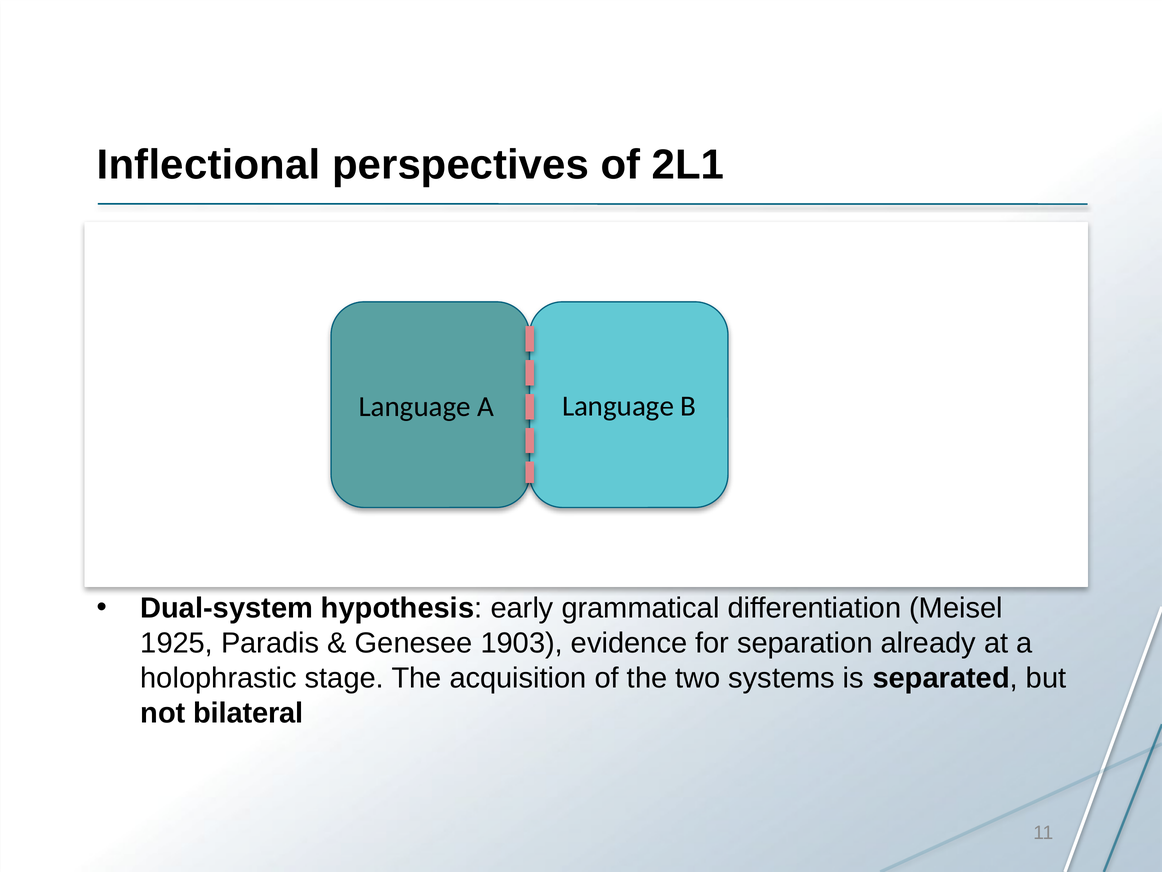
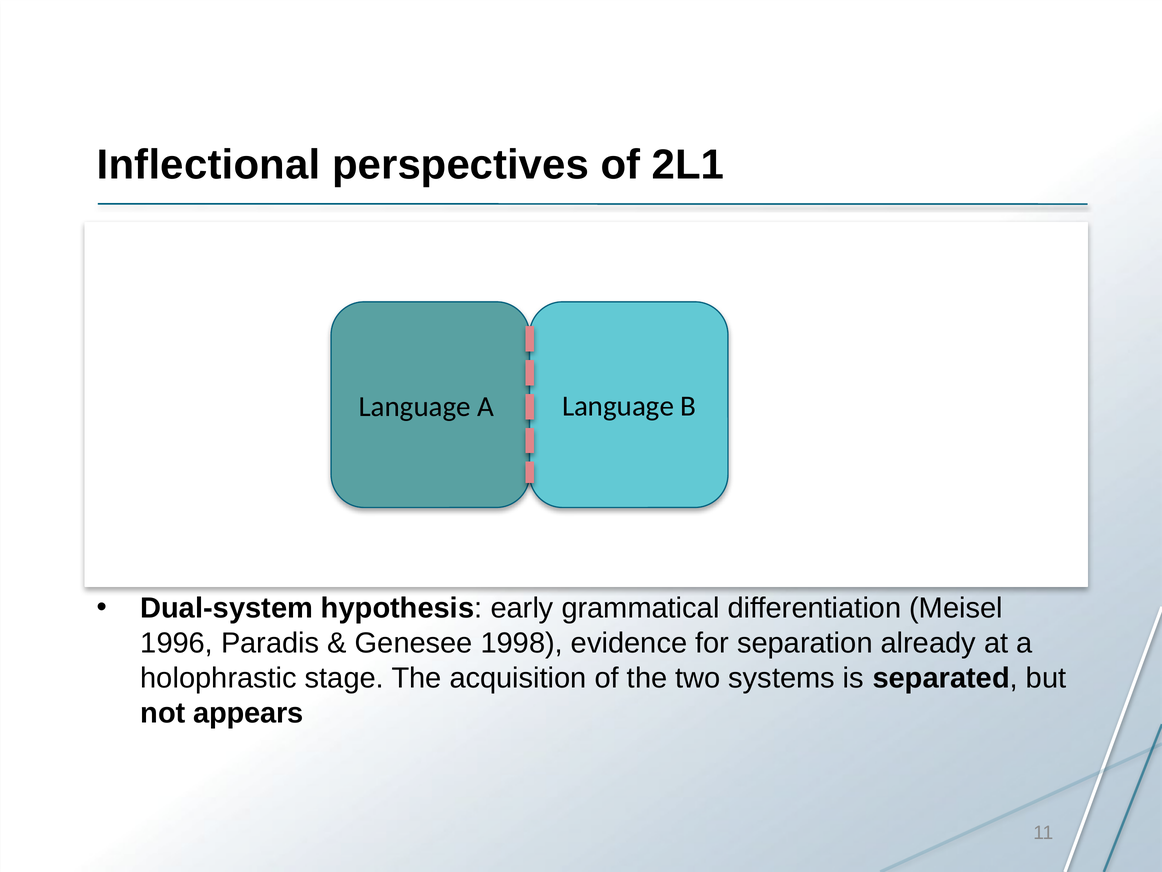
1925: 1925 -> 1996 (177, 643)
1903: 1903 -> 1998 (522, 643)
bilateral: bilateral -> appears (248, 713)
